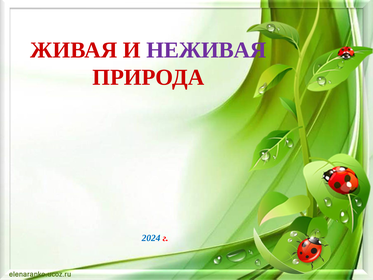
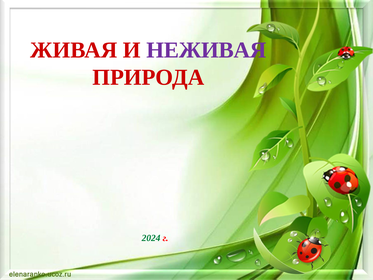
2024 colour: blue -> green (151, 238)
